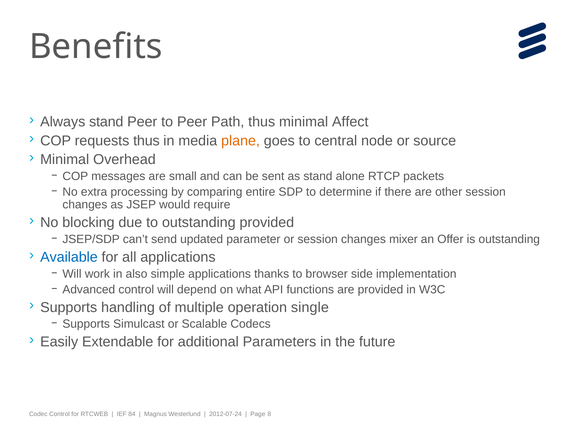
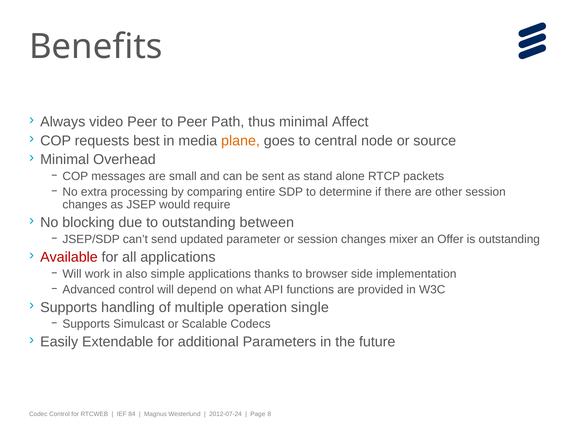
Always stand: stand -> video (106, 122)
requests thus: thus -> best (146, 141)
outstanding provided: provided -> between (267, 222)
Available colour: blue -> red (69, 257)
